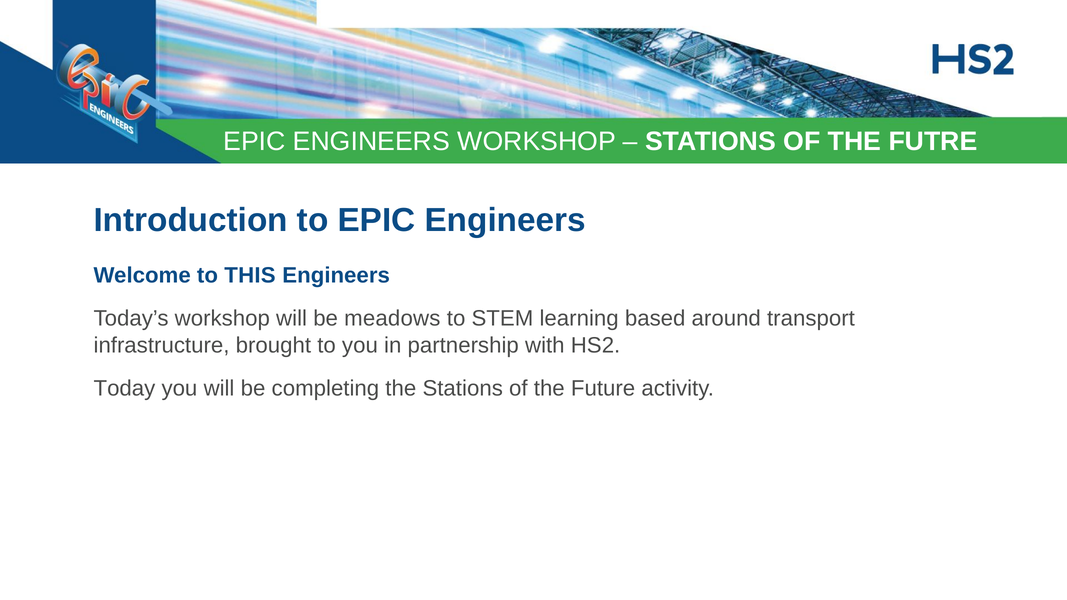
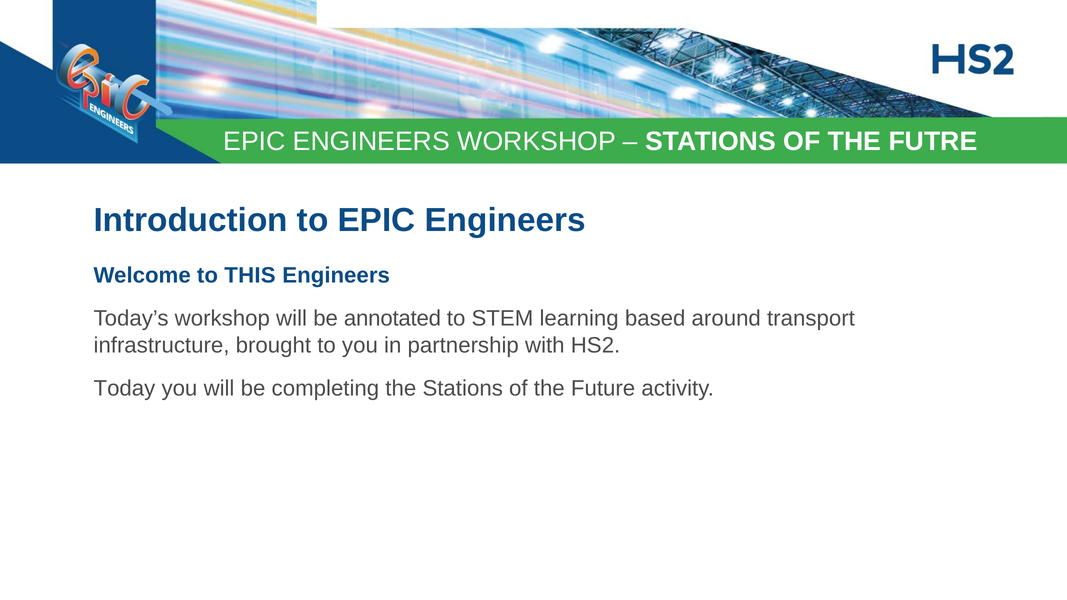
meadows: meadows -> annotated (393, 319)
